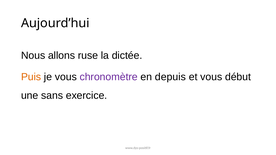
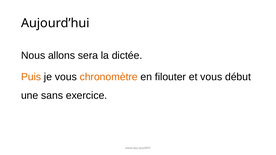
ruse: ruse -> sera (88, 56)
chronomètre colour: purple -> orange (109, 77)
depuis: depuis -> filouter (170, 77)
